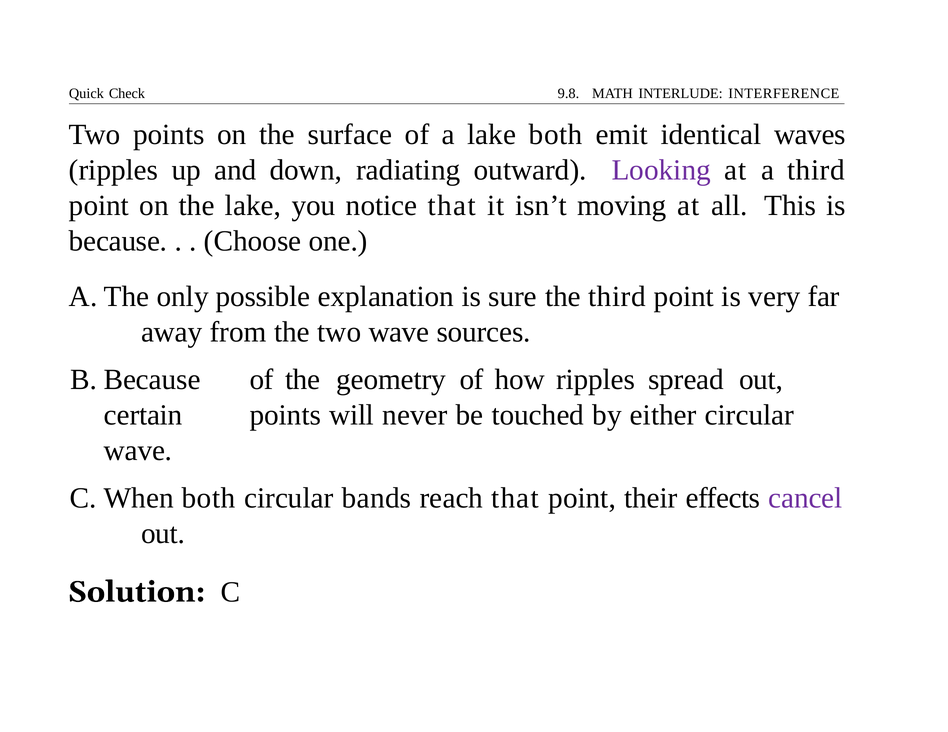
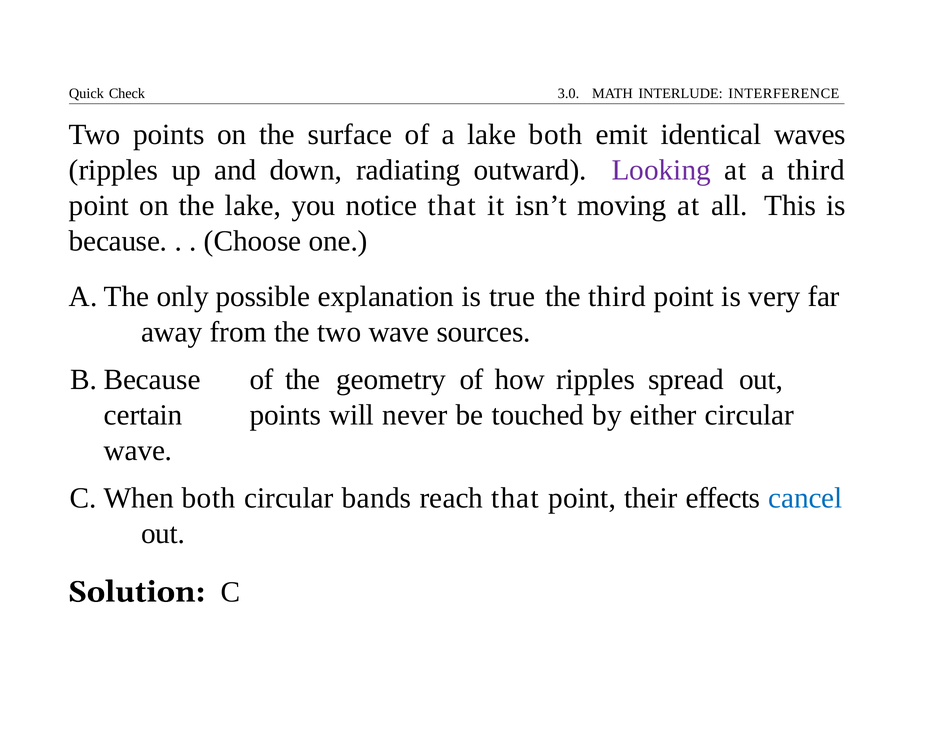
9.8: 9.8 -> 3.0 (568, 94)
sure: sure -> true (512, 297)
cancel colour: purple -> blue (805, 498)
